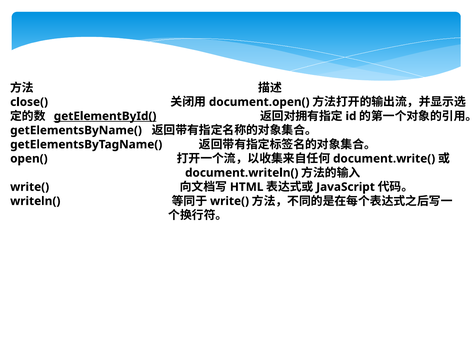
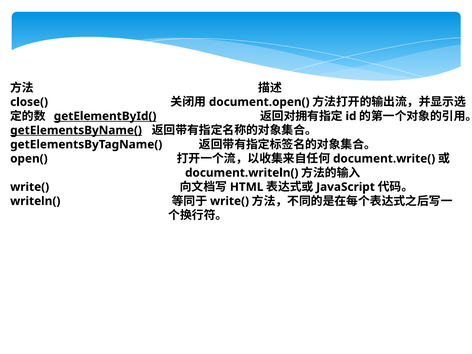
getElementsByName( underline: none -> present (76, 130)
